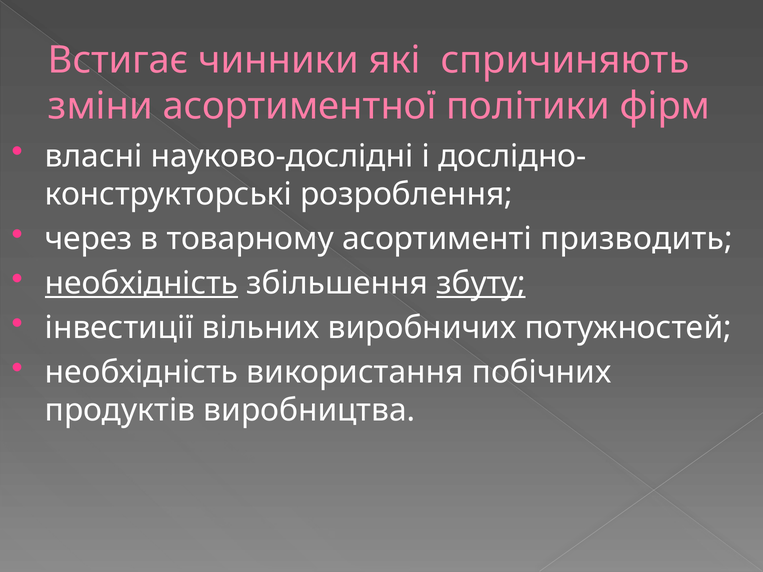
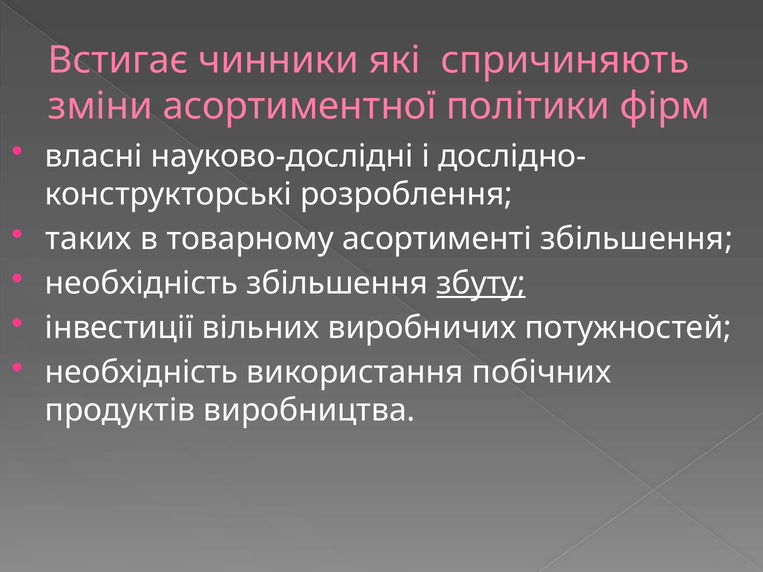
через: через -> таких (88, 239)
асортименті призводить: призводить -> збільшення (637, 239)
необхідність underline: present -> none (142, 283)
